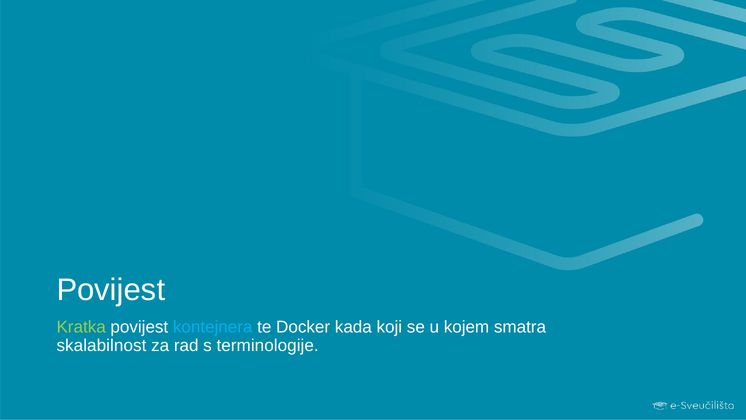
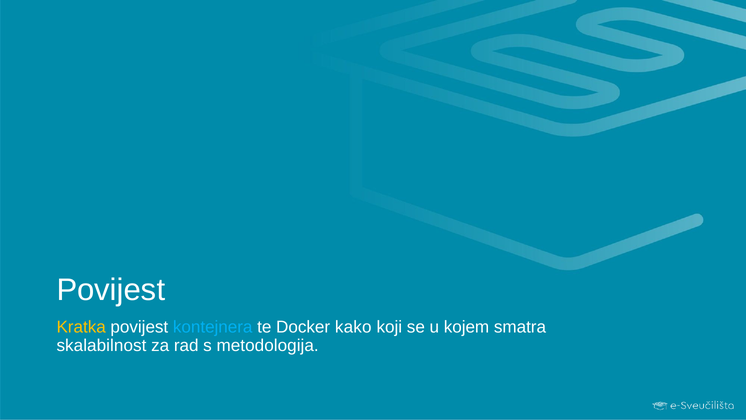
Kratka colour: light green -> yellow (81, 327)
kada: kada -> kako (353, 327)
terminologije: terminologije -> metodologija (268, 345)
